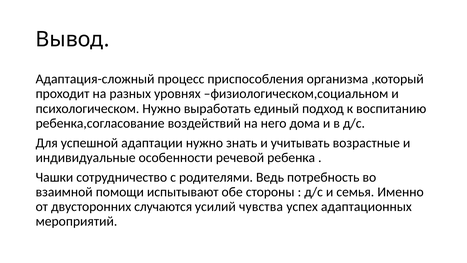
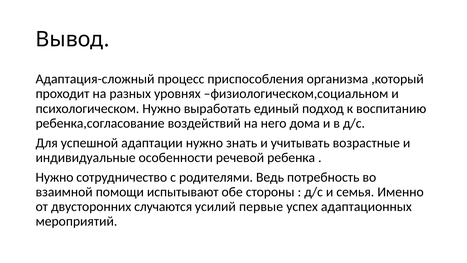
Чашки: Чашки -> Нужно (54, 177)
чувства: чувства -> первые (261, 206)
